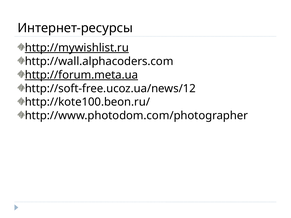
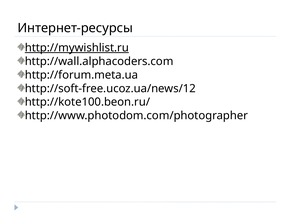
http://forum.meta.ua underline: present -> none (81, 75)
